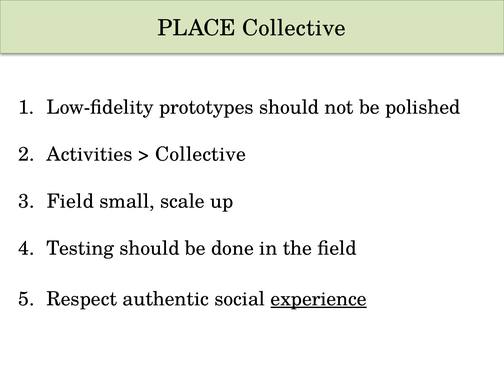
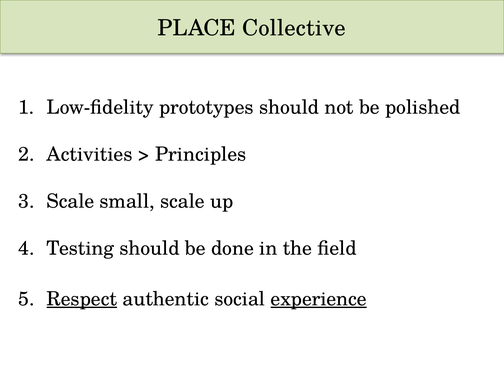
Collective: Collective -> Principles (201, 154)
Field: Field -> Scale (70, 201)
Respect underline: none -> present (82, 299)
